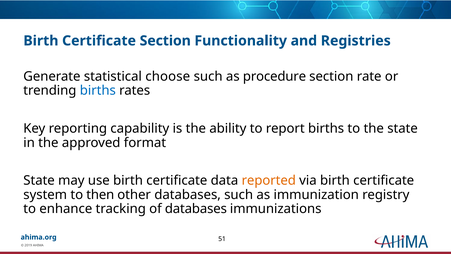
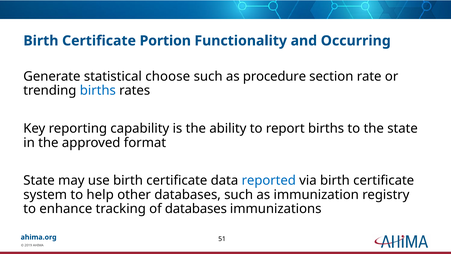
Certificate Section: Section -> Portion (165, 41)
Registries: Registries -> Occurring (356, 41)
reported colour: orange -> blue (269, 180)
then: then -> help (100, 195)
